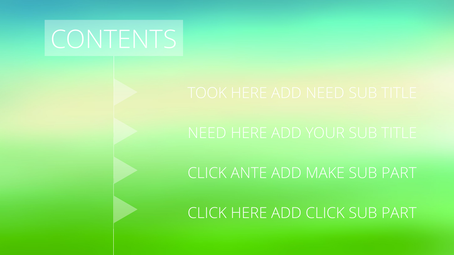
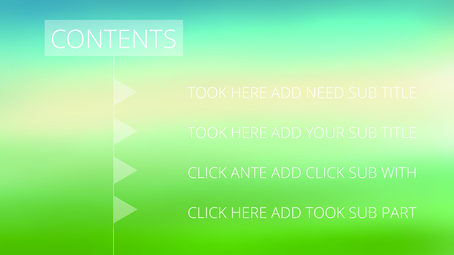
NEED: NEED -> TOOK (207, 133)
ADD MAKE: MAKE -> CLICK (325, 173)
PART: PART -> WITH (399, 173)
ADD CLICK: CLICK -> TOOK (325, 213)
